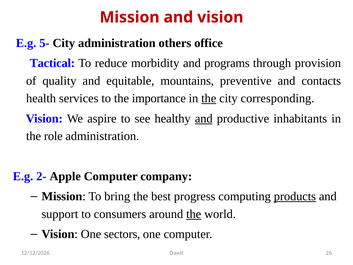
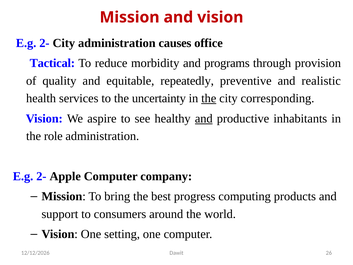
5-: 5- -> 2- (44, 43)
others: others -> causes (175, 43)
mountains: mountains -> repeatedly (187, 81)
contacts: contacts -> realistic (321, 81)
importance: importance -> uncertainty (159, 98)
products underline: present -> none (295, 196)
the underline: present -> none (194, 214)
sectors: sectors -> setting (122, 234)
